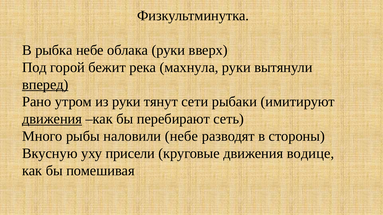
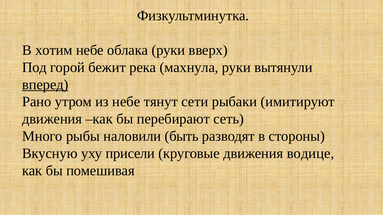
рыбка: рыбка -> хотим (54, 50)
из руки: руки -> небе (126, 102)
движения underline: present -> none (52, 119)
наловили небе: небе -> быть (182, 136)
